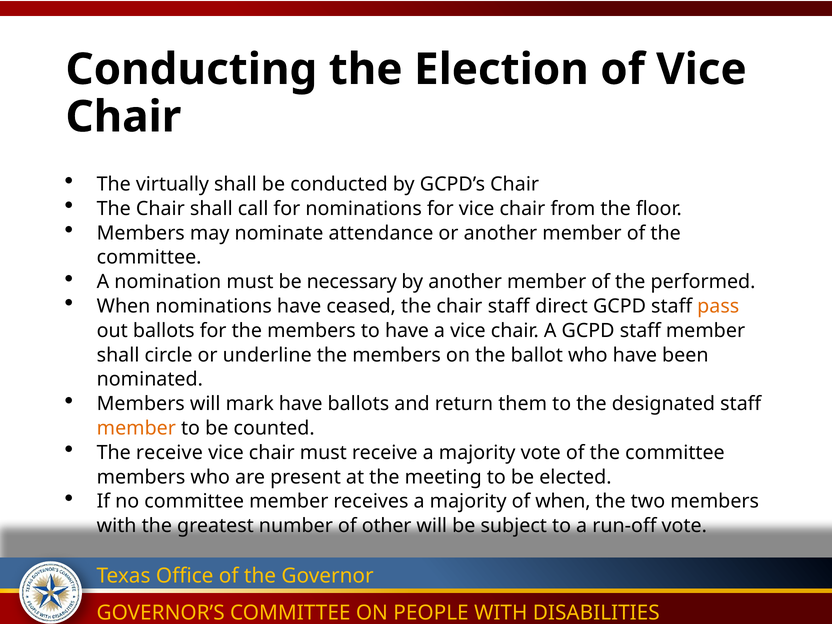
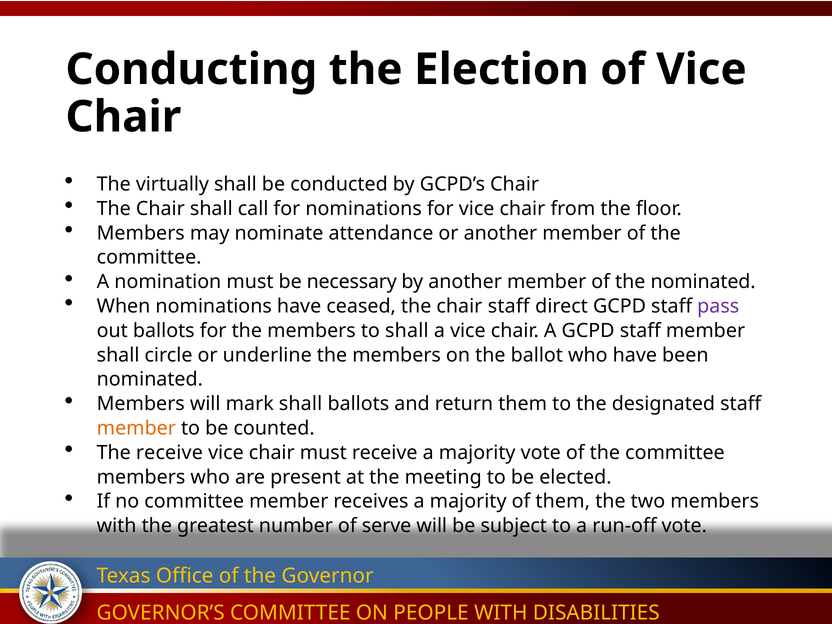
the performed: performed -> nominated (703, 282)
pass colour: orange -> purple (718, 306)
to have: have -> shall (407, 331)
mark have: have -> shall (301, 404)
of when: when -> them (563, 501)
other: other -> serve (387, 526)
